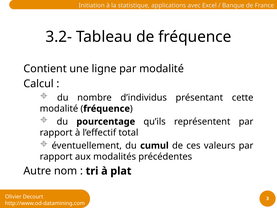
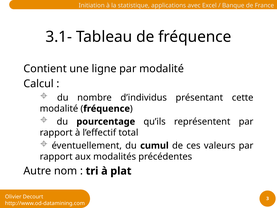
3.2-: 3.2- -> 3.1- (59, 37)
